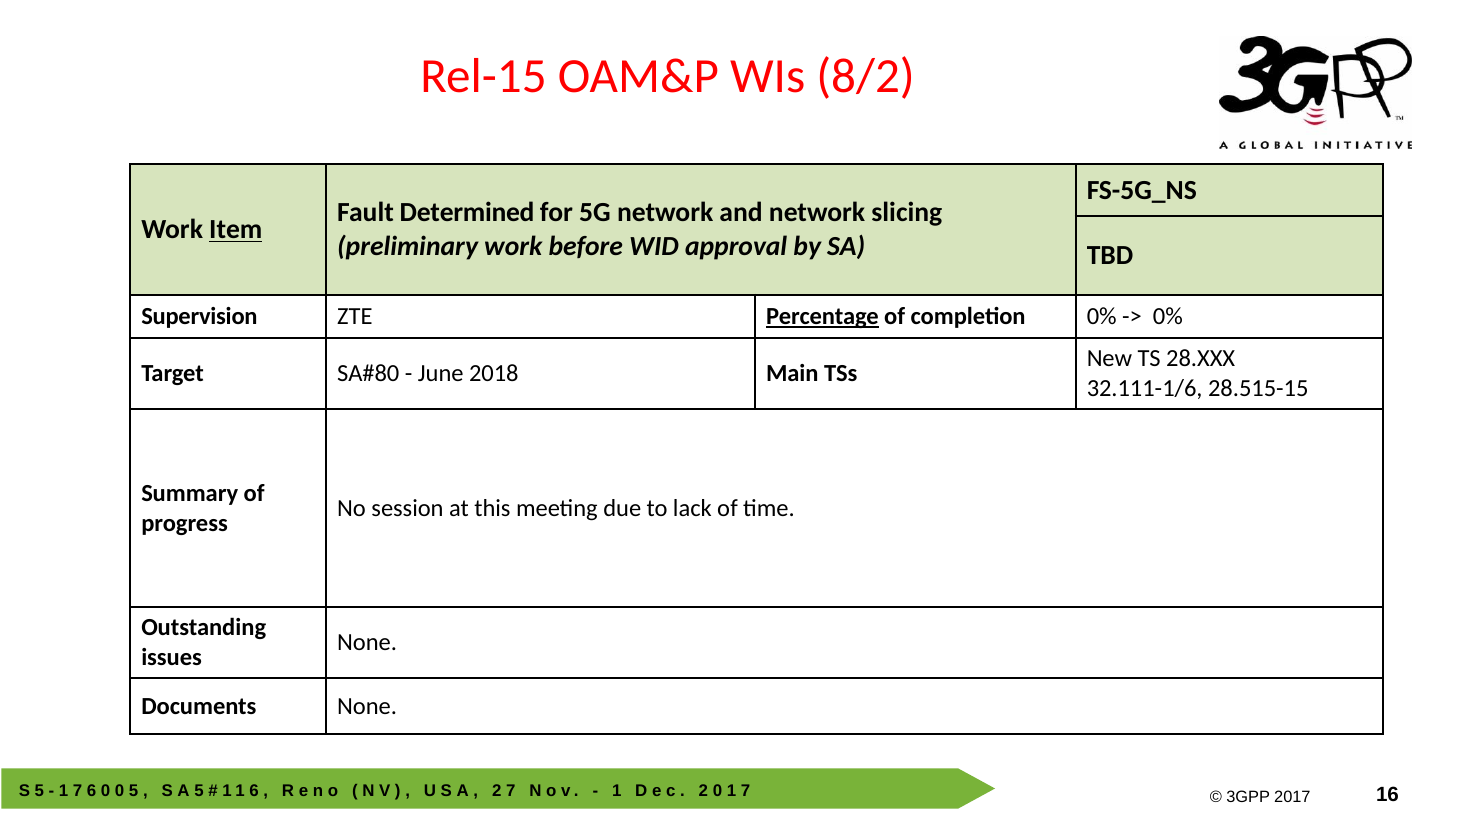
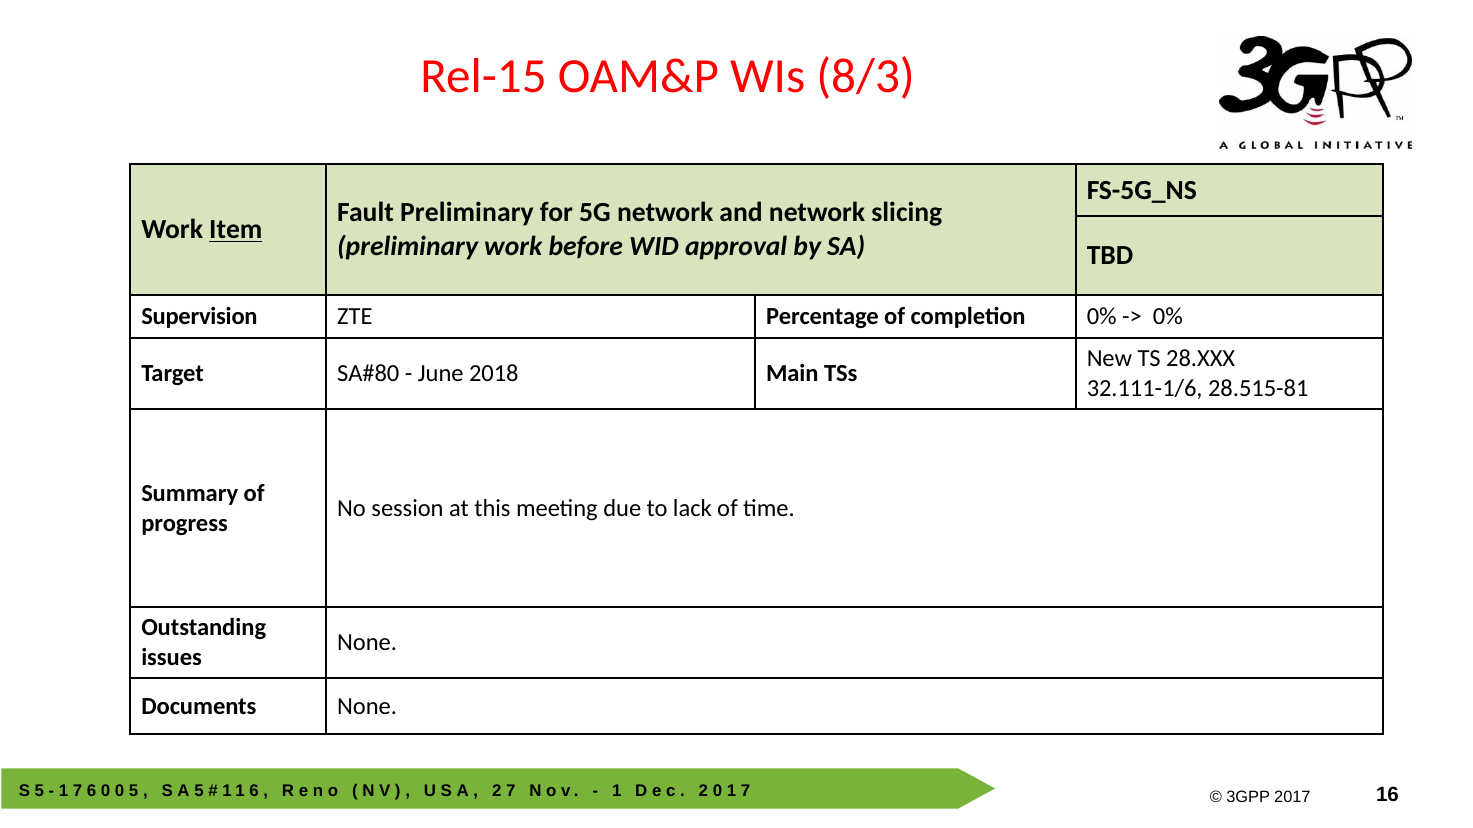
8/2: 8/2 -> 8/3 (866, 76)
Fault Determined: Determined -> Preliminary (467, 213)
Percentage underline: present -> none (822, 317)
28.515-15: 28.515-15 -> 28.515-81 (1258, 389)
